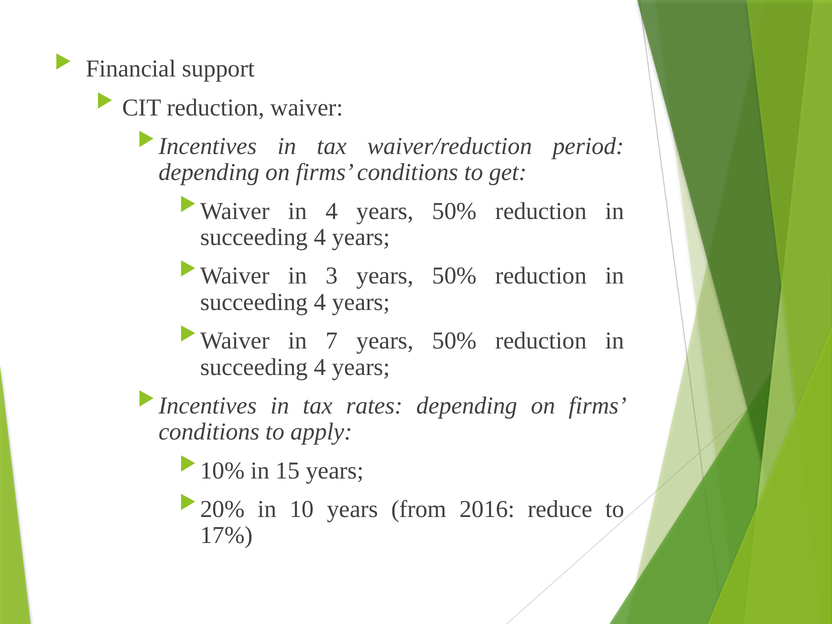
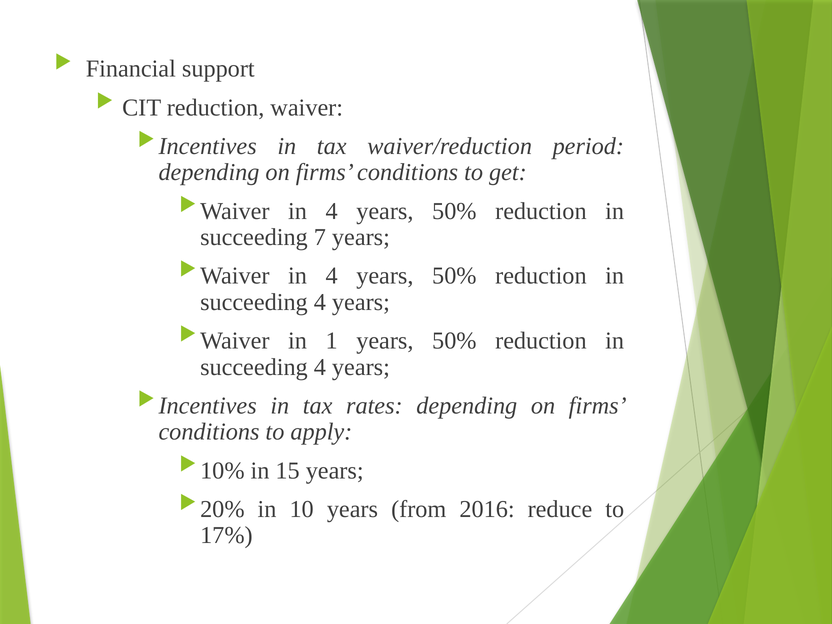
4: 4 -> 7 (320, 237)
3: 3 -> 4 (332, 276)
7: 7 -> 1 (332, 341)
